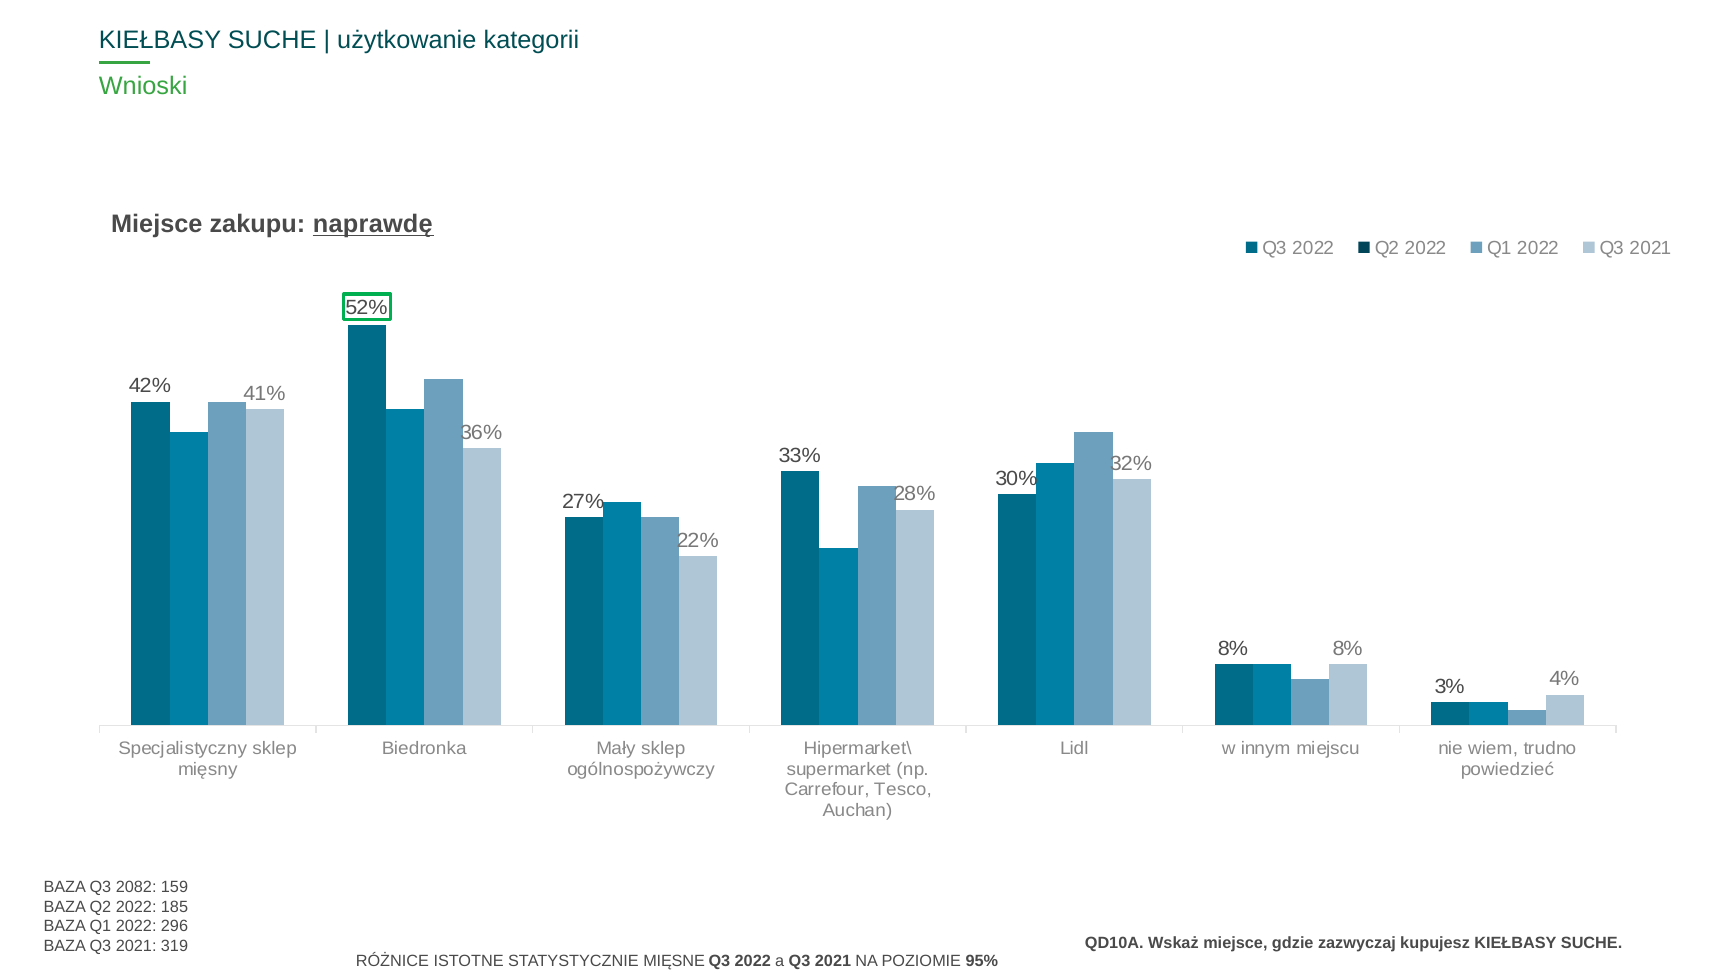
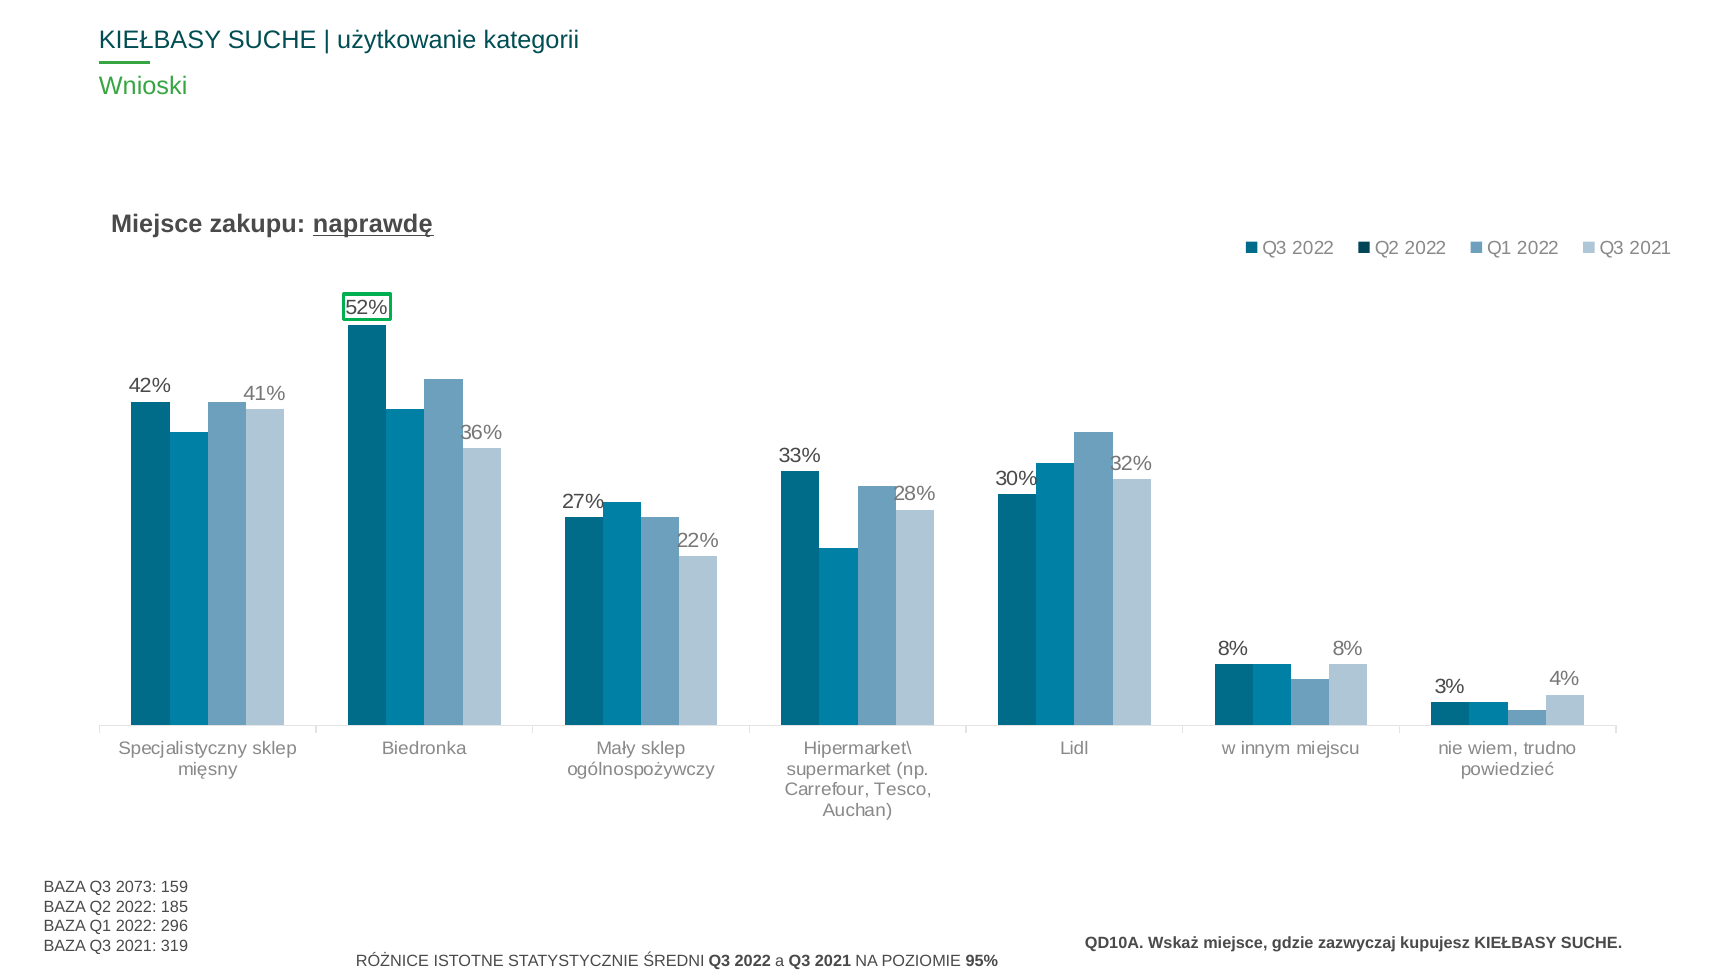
2082: 2082 -> 2073 (136, 888)
MIĘSNE: MIĘSNE -> ŚREDNI (674, 961)
